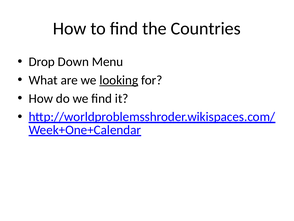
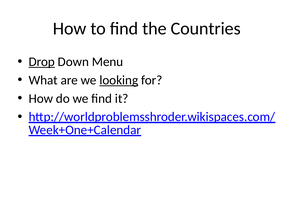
Drop underline: none -> present (42, 62)
